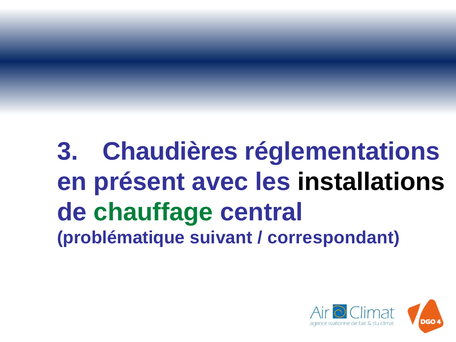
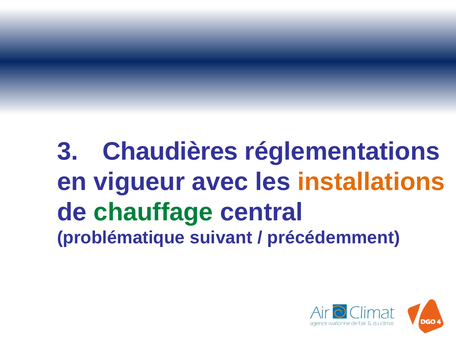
présent: présent -> vigueur (139, 182)
installations colour: black -> orange (371, 182)
correspondant: correspondant -> précédemment (334, 238)
